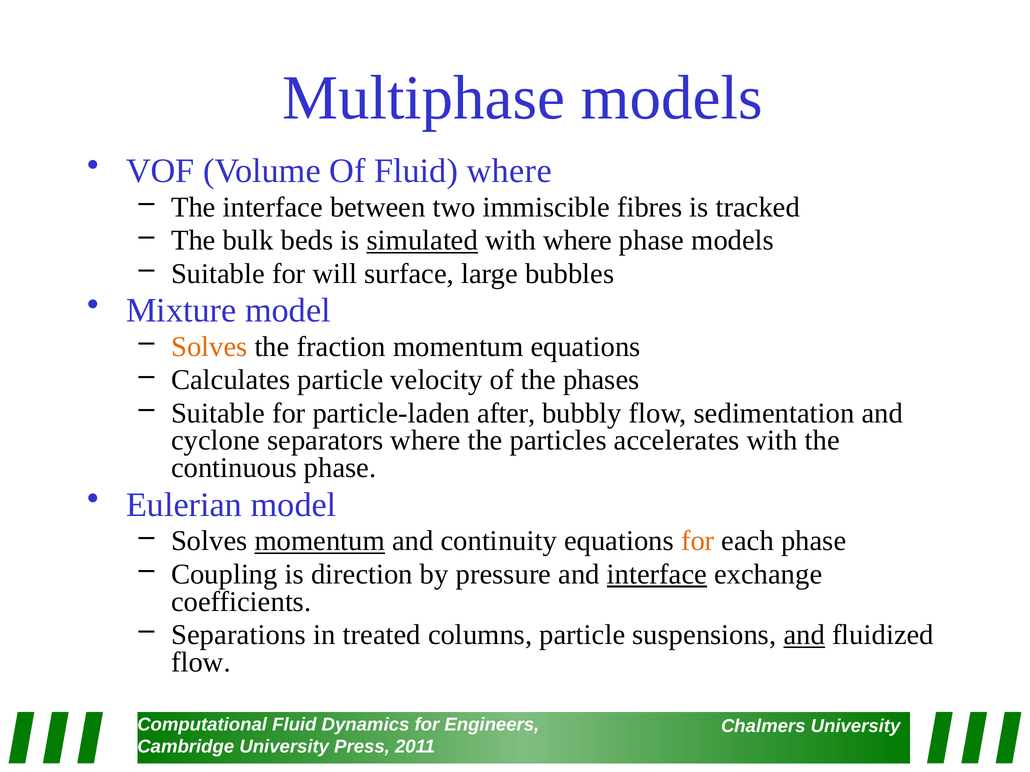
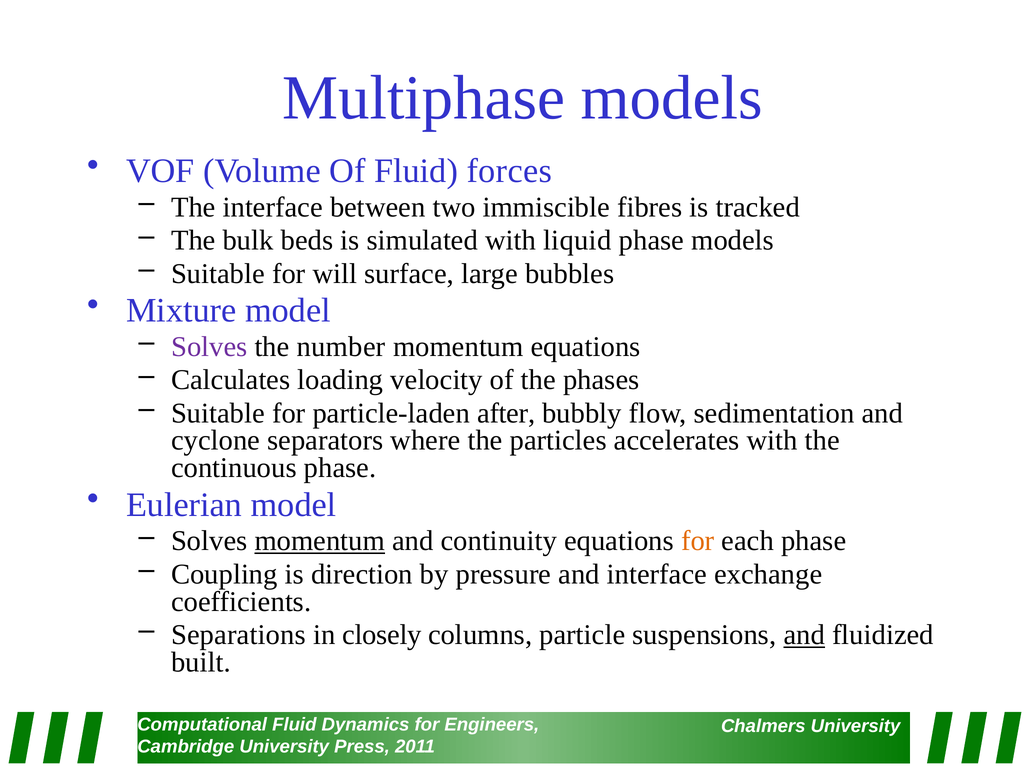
Fluid where: where -> forces (509, 171)
simulated underline: present -> none (422, 241)
with where: where -> liquid (577, 241)
Solves colour: orange -> purple (209, 347)
fraction: fraction -> number (341, 347)
Calculates particle: particle -> loading (340, 380)
interface underline: present -> none (657, 575)
treated: treated -> closely (382, 635)
flow: flow -> built (201, 663)
